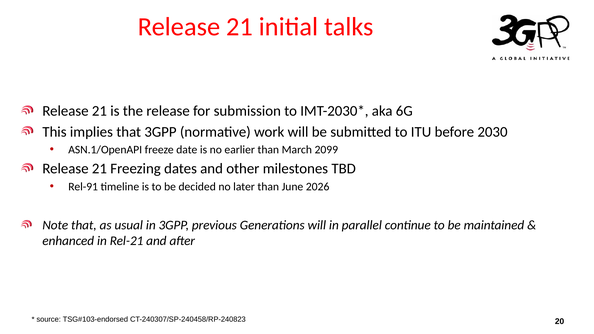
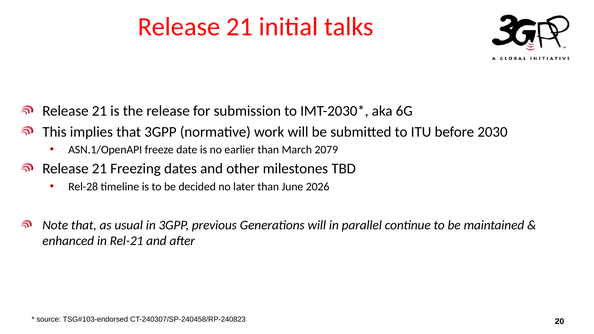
2099: 2099 -> 2079 (326, 150)
Rel-91: Rel-91 -> Rel-28 (83, 187)
